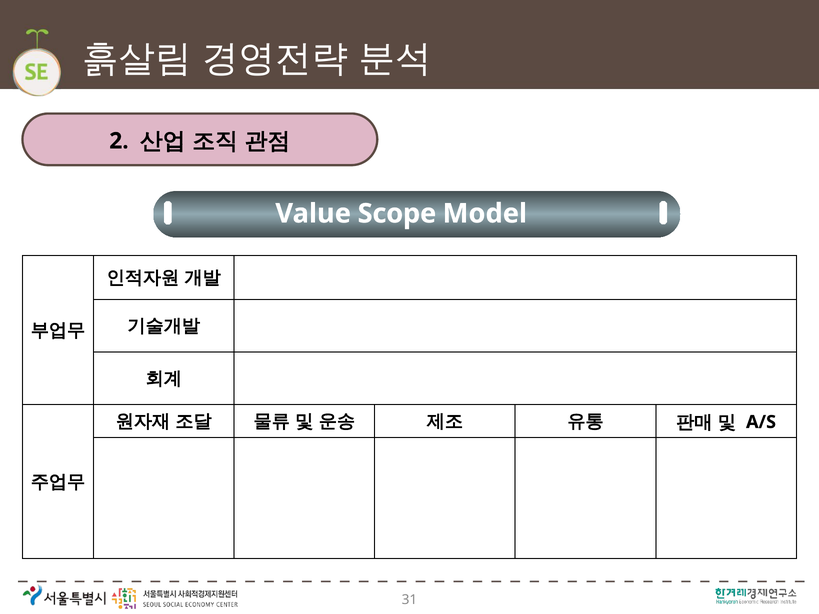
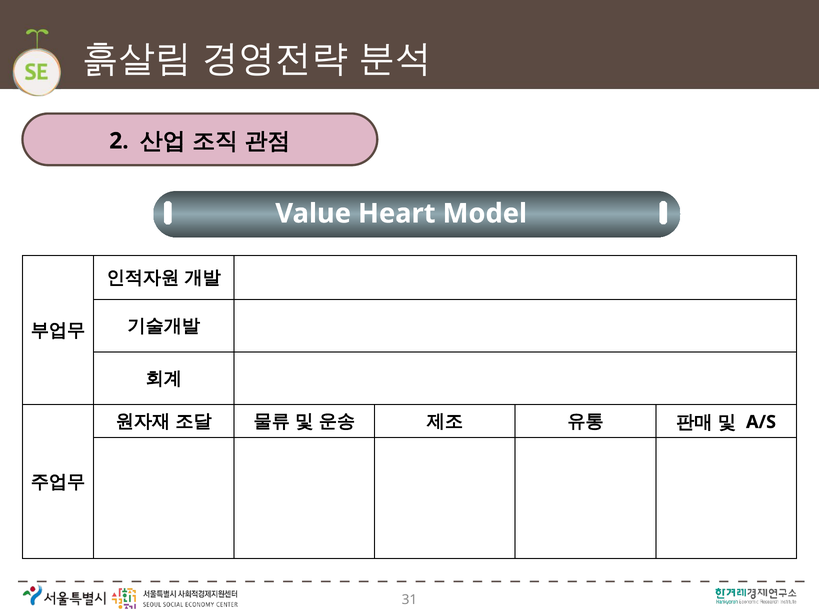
Scope: Scope -> Heart (397, 214)
